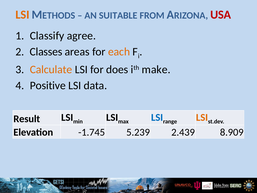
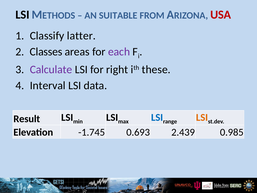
LSI colour: orange -> black (22, 15)
agree: agree -> latter (81, 36)
each colour: orange -> purple (119, 52)
Calculate colour: orange -> purple (51, 70)
does: does -> right (117, 70)
make: make -> these (156, 70)
Positive: Positive -> Interval (48, 86)
5.239: 5.239 -> 0.693 (138, 132)
8.909: 8.909 -> 0.985 (232, 132)
